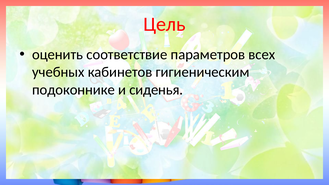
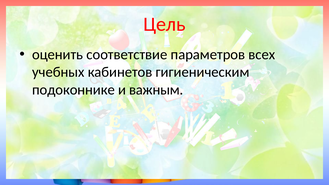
сиденья: сиденья -> важным (156, 90)
